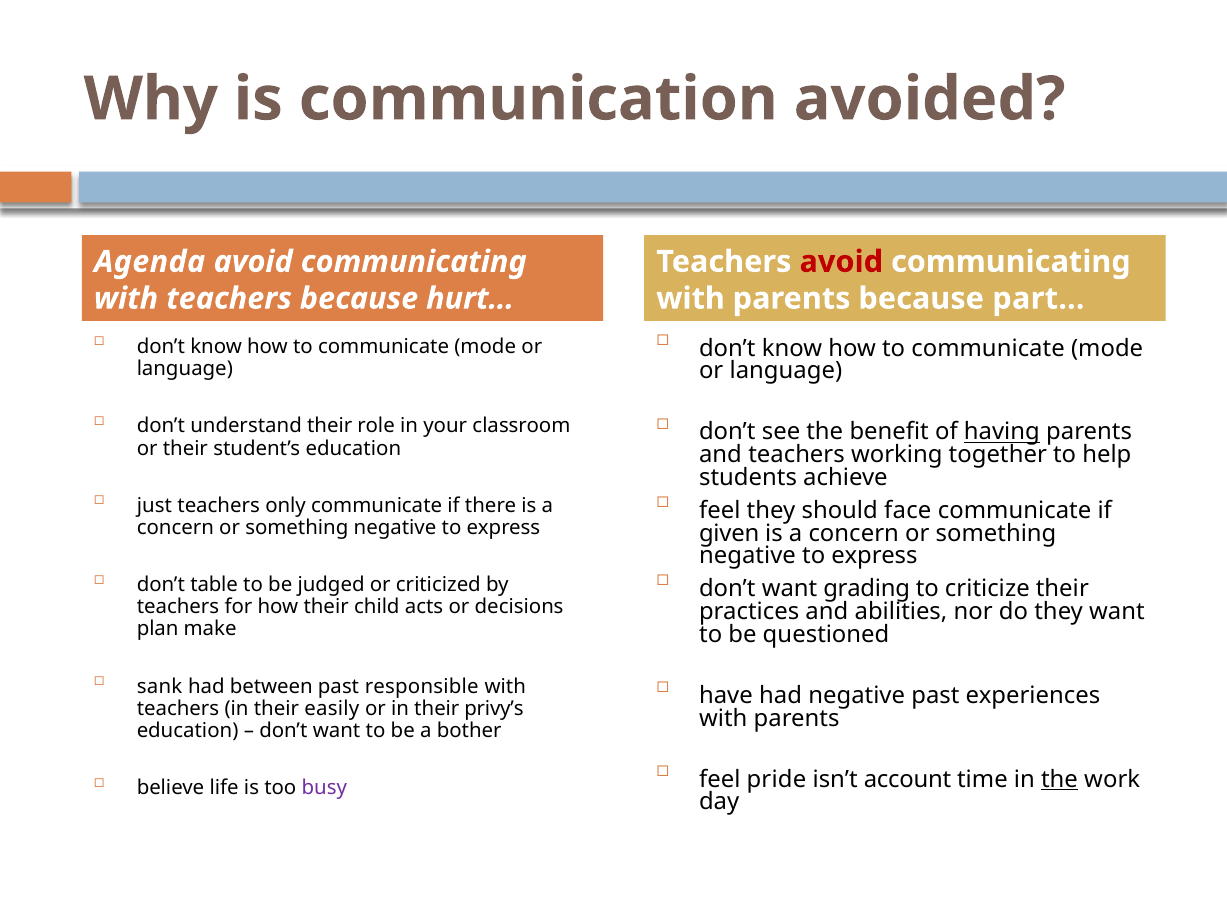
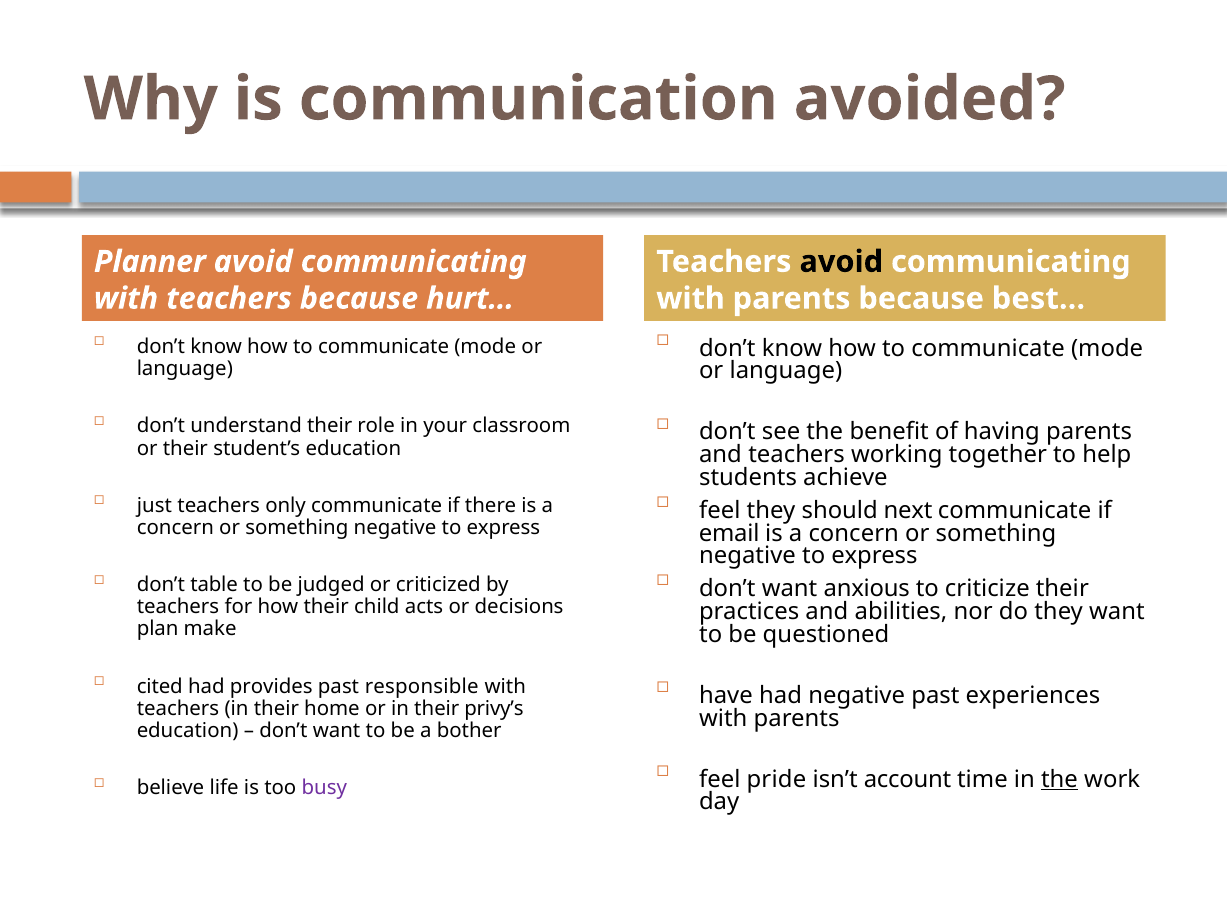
Agenda: Agenda -> Planner (150, 262)
avoid colour: red -> black (841, 262)
part…: part… -> best… (1039, 299)
having underline: present -> none (1002, 432)
face: face -> next (908, 510)
given: given -> email (729, 533)
grading: grading -> anxious (867, 589)
sank: sank -> cited (160, 687)
between: between -> provides (271, 687)
easily: easily -> home (332, 709)
